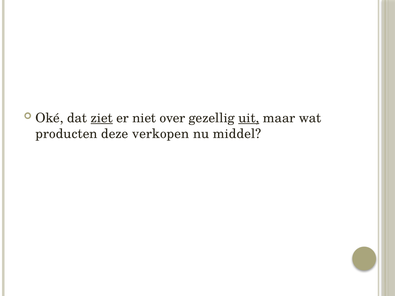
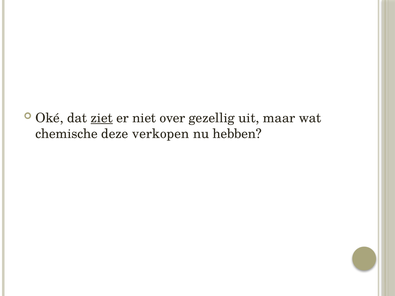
uit underline: present -> none (249, 118)
producten: producten -> chemische (67, 134)
middel: middel -> hebben (237, 134)
